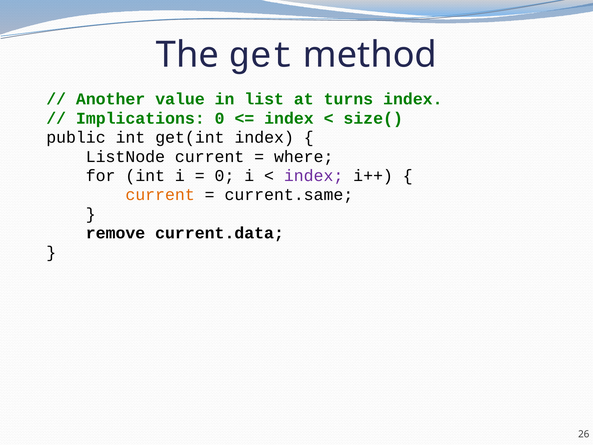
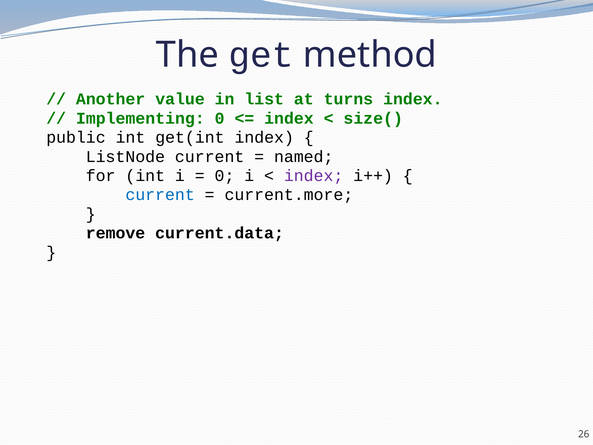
Implications: Implications -> Implementing (140, 118)
where: where -> named (304, 156)
current colour: orange -> blue (160, 195)
current.same: current.same -> current.more (289, 195)
